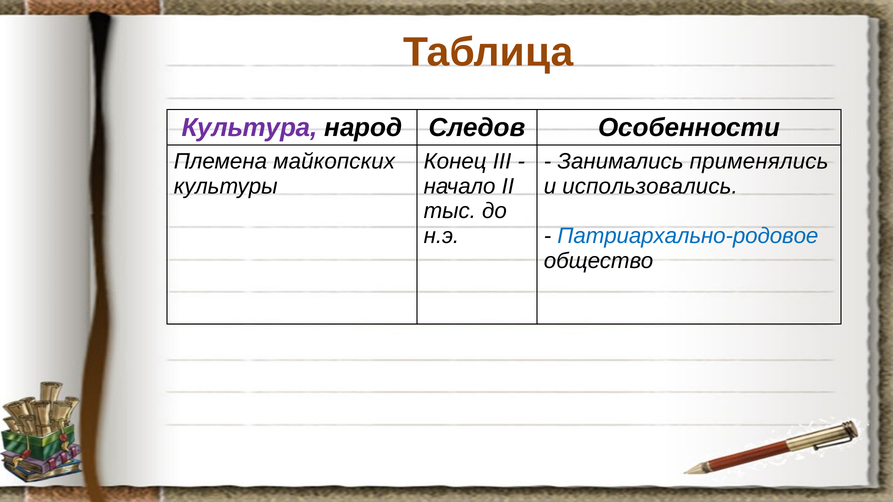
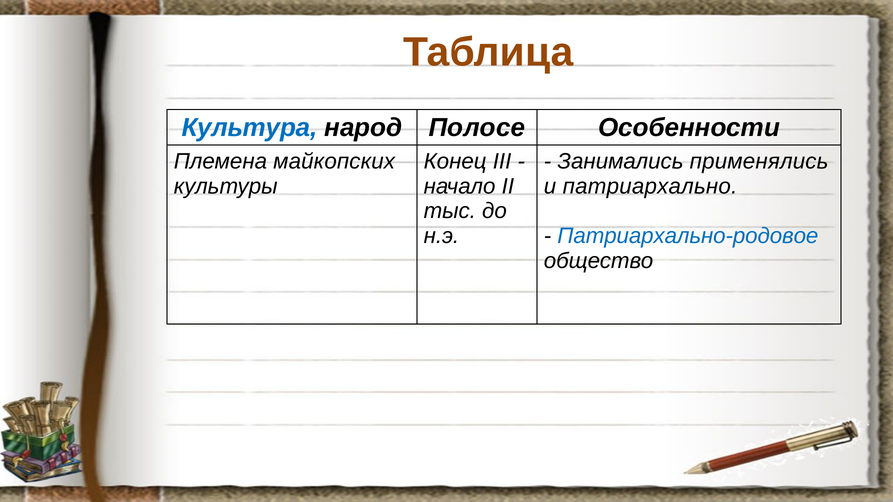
Культура colour: purple -> blue (250, 128)
Следов: Следов -> Полосе (477, 128)
использовались: использовались -> патриархально (650, 186)
